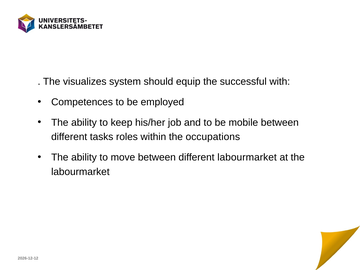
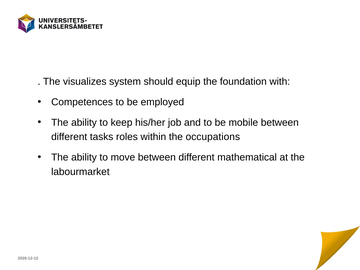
successful: successful -> foundation (243, 82)
different labourmarket: labourmarket -> mathematical (247, 157)
